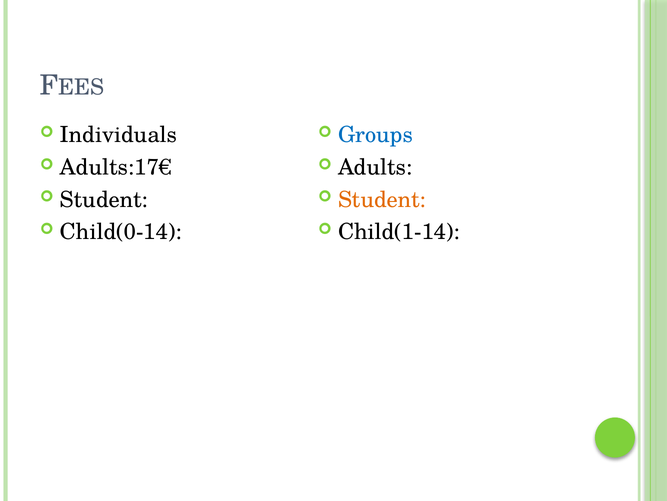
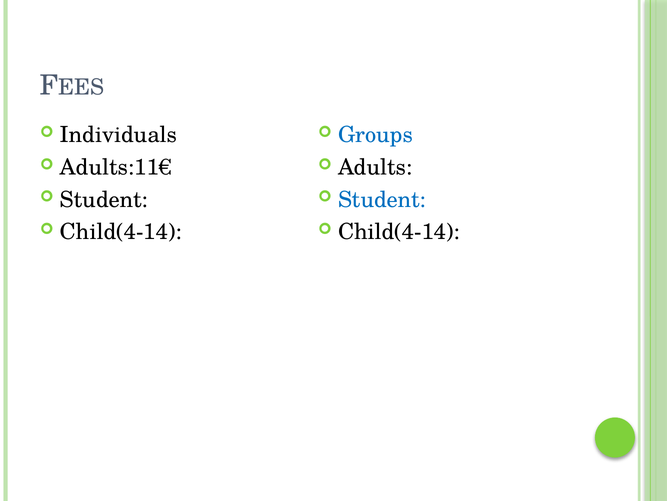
Adults:17€: Adults:17€ -> Adults:11€ (116, 167)
Student colour: orange -> blue (382, 199)
Child(0-14: Child(0-14 -> Child(4-14 (121, 232)
Child(1-14: Child(1-14 -> Child(4-14 (399, 232)
